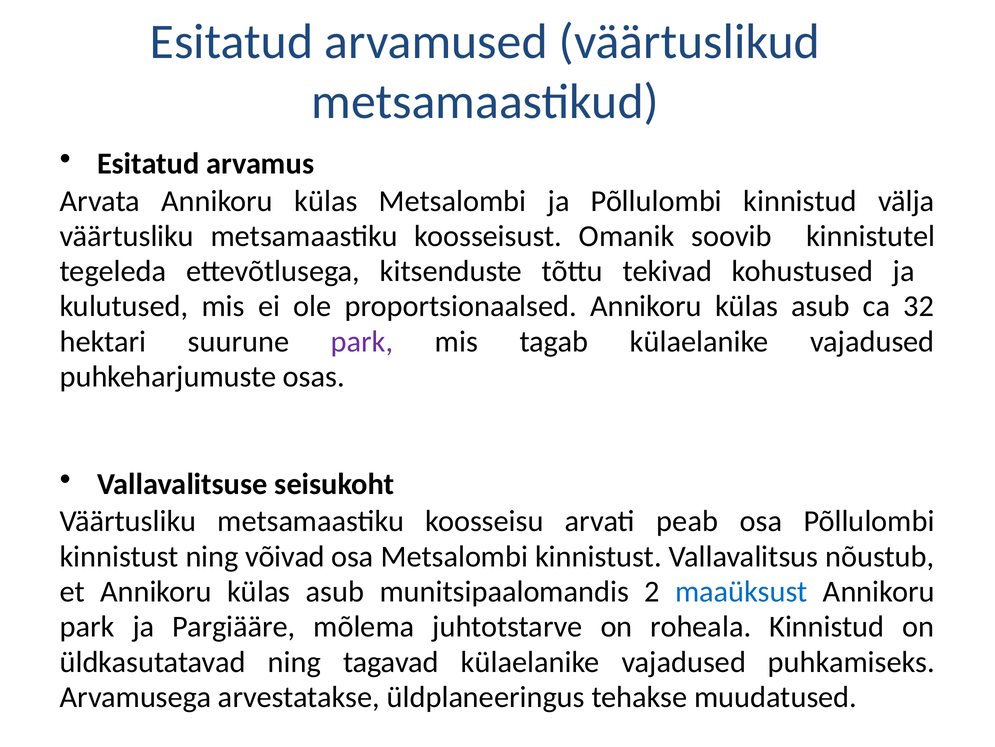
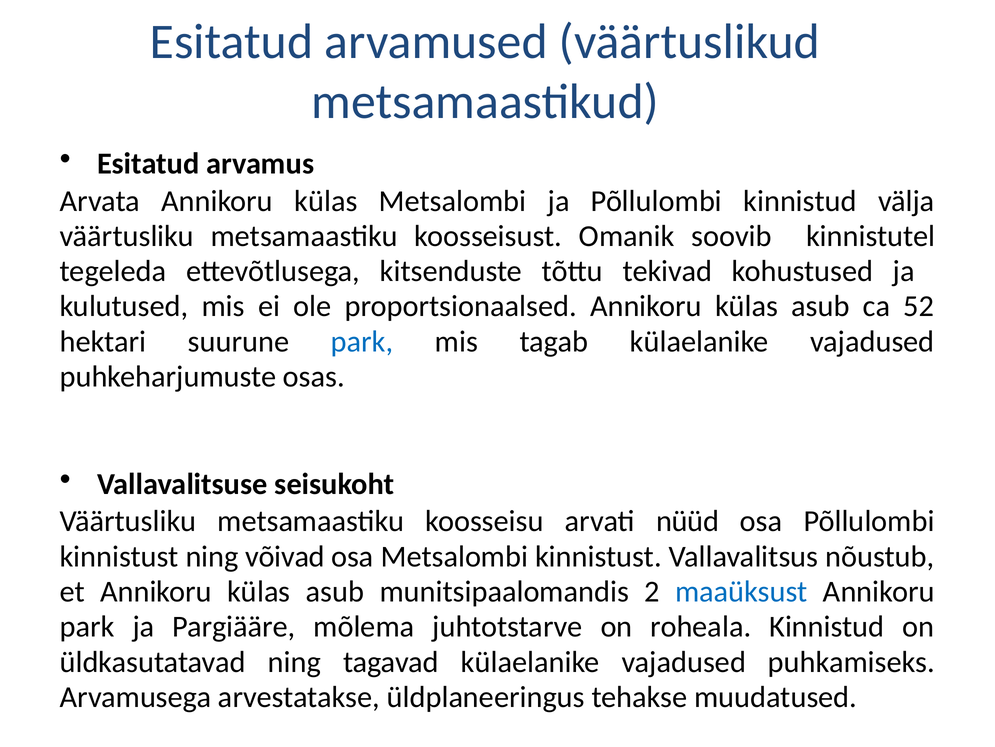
32: 32 -> 52 (919, 306)
park colour: purple -> blue (362, 341)
peab: peab -> nüüd (688, 521)
